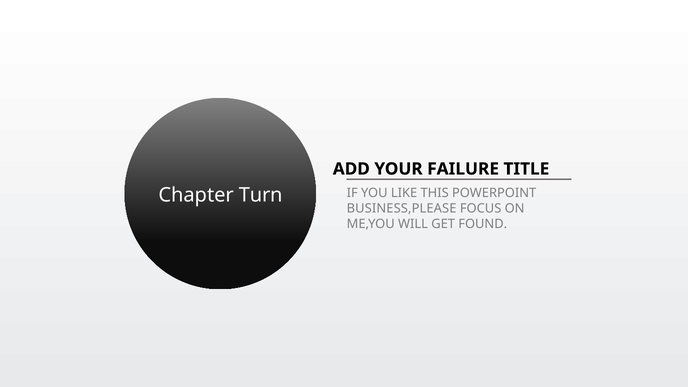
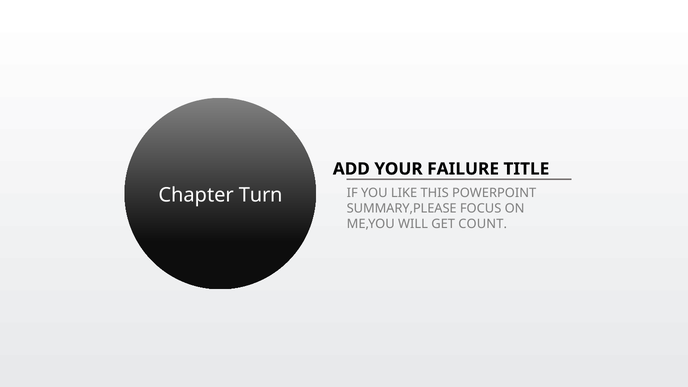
BUSINESS,PLEASE: BUSINESS,PLEASE -> SUMMARY,PLEASE (402, 208)
FOUND: FOUND -> COUNT (483, 224)
